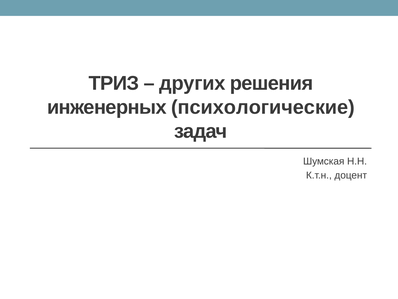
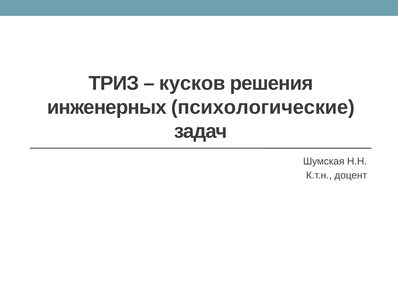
других: других -> кусков (192, 83)
